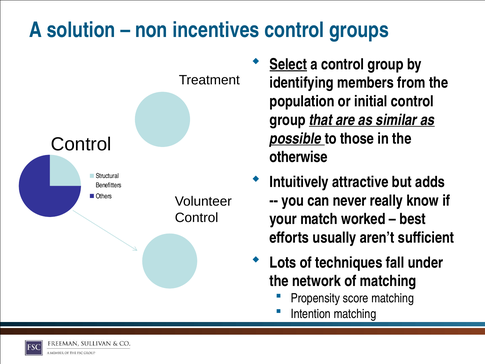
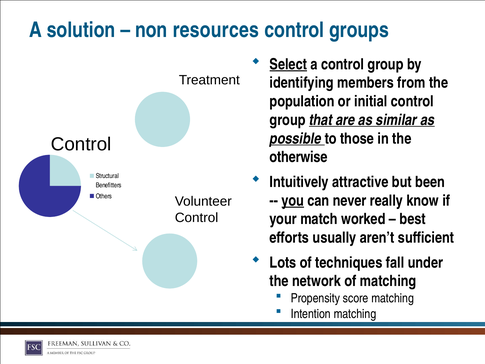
incentives: incentives -> resources (216, 30)
adds: adds -> been (430, 182)
you underline: none -> present (293, 200)
